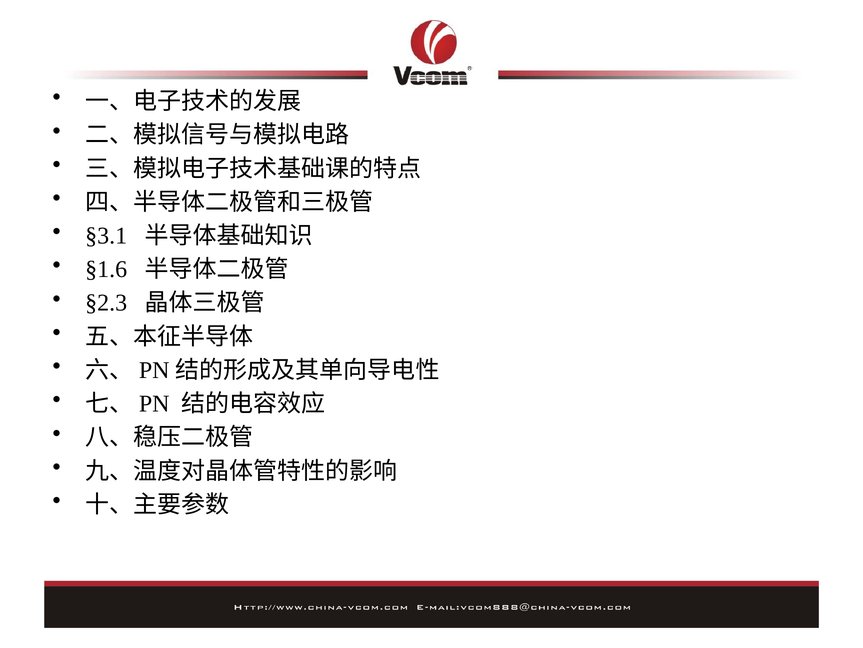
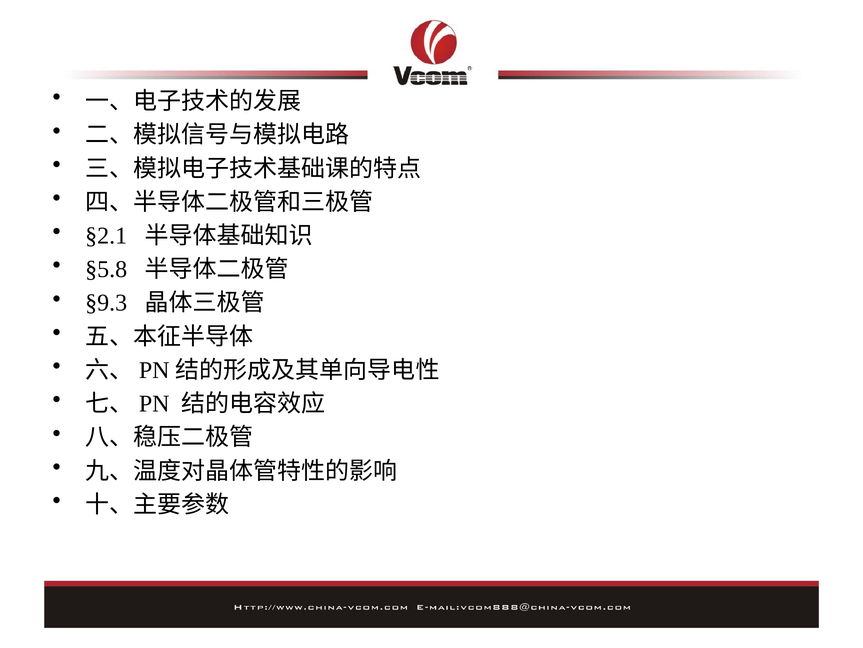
§3.1: §3.1 -> §2.1 (106, 236)
§1.6: §1.6 -> §5.8 (106, 269)
§2.3: §2.3 -> §9.3 (106, 303)
